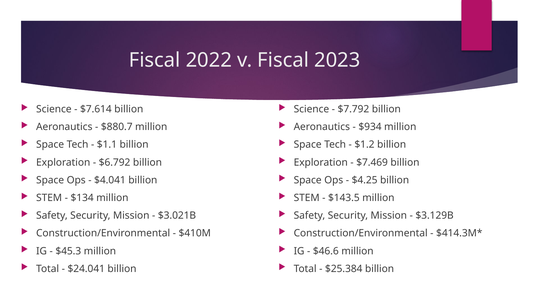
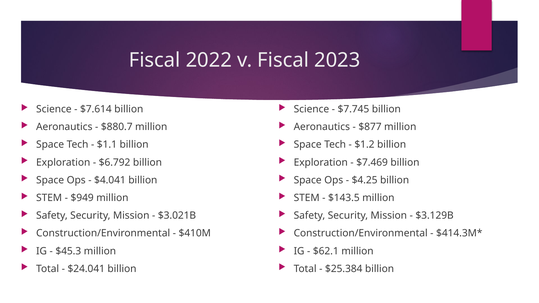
$7.792: $7.792 -> $7.745 (353, 109)
$934: $934 -> $877 (370, 127)
$134: $134 -> $949 (82, 198)
$46.6: $46.6 -> $62.1 (326, 251)
